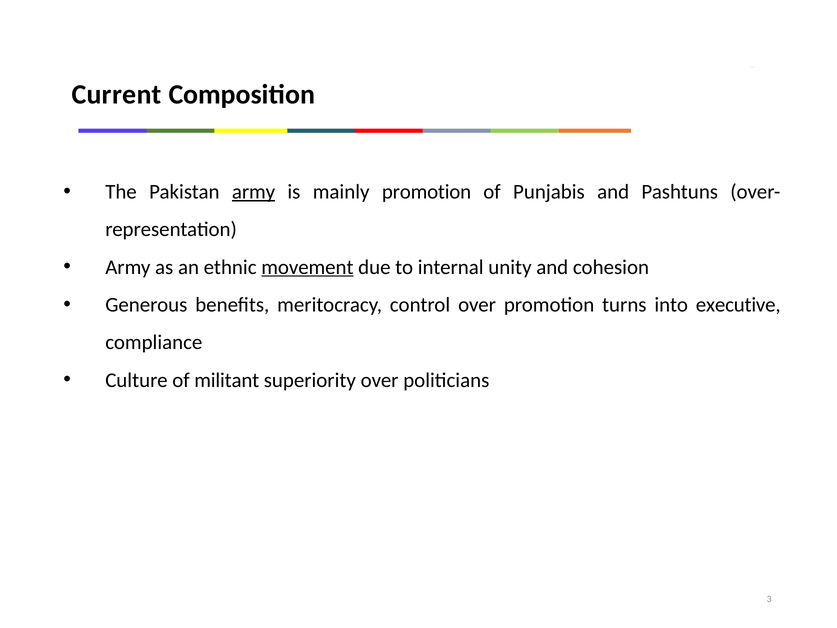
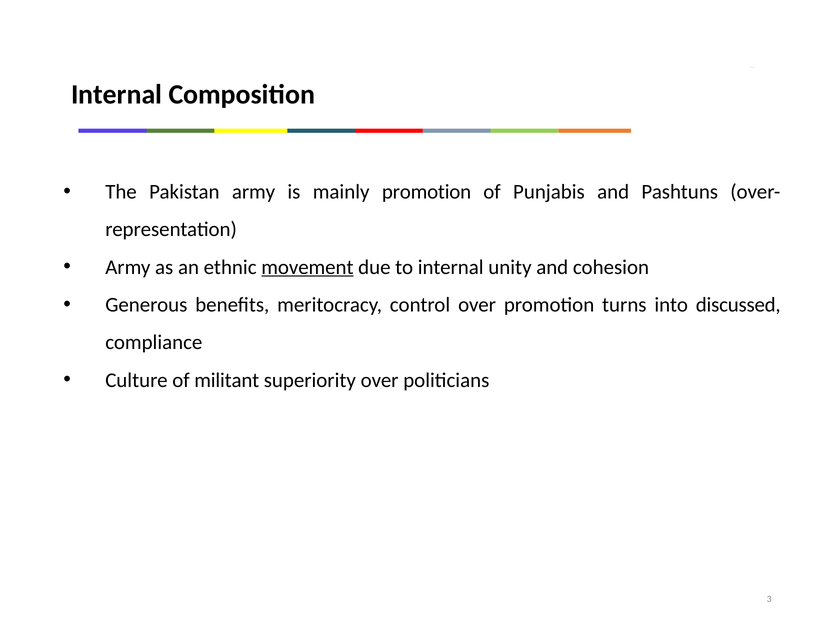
Current: Current -> Internal (117, 95)
army underline: present -> none (254, 192)
executive: executive -> discussed (738, 305)
